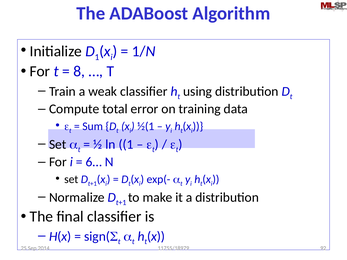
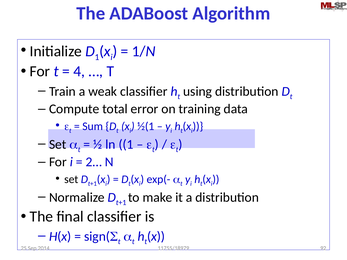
8: 8 -> 4 (79, 71)
6…: 6… -> 2… (94, 162)
